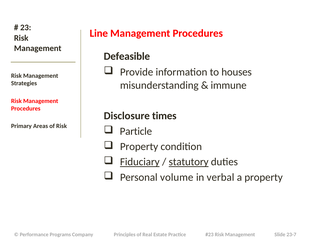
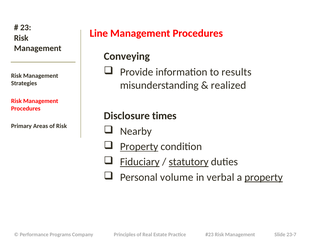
Defeasible: Defeasible -> Conveying (127, 56)
houses: houses -> results (236, 72)
immune: immune -> realized (229, 85)
Particle: Particle -> Nearby (136, 131)
Property underline: none -> present (139, 147)
property underline: none -> present (264, 177)
